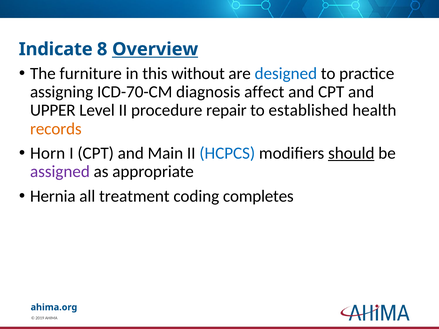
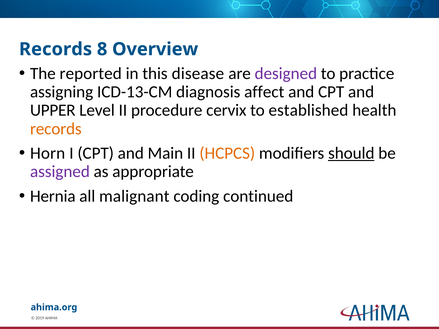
Indicate: Indicate -> Records (56, 49)
Overview underline: present -> none (155, 49)
furniture: furniture -> reported (91, 74)
without: without -> disease (198, 74)
designed colour: blue -> purple (286, 74)
ICD-70-CM: ICD-70-CM -> ICD-13-CM (135, 92)
repair: repair -> cervix (226, 110)
HCPCS colour: blue -> orange (227, 153)
treatment: treatment -> malignant (134, 196)
completes: completes -> continued (258, 196)
